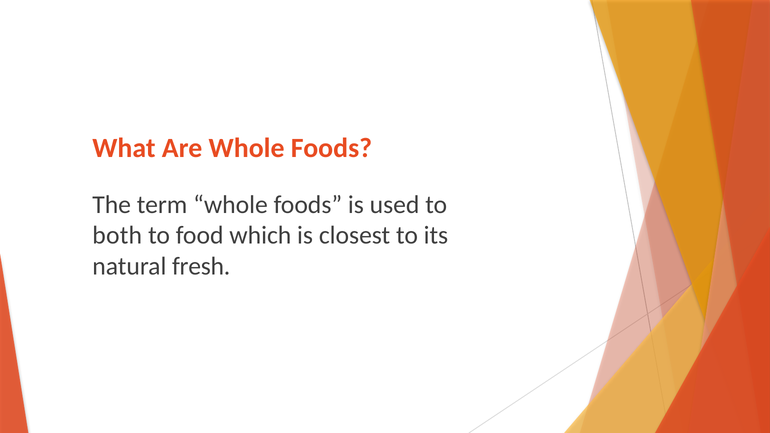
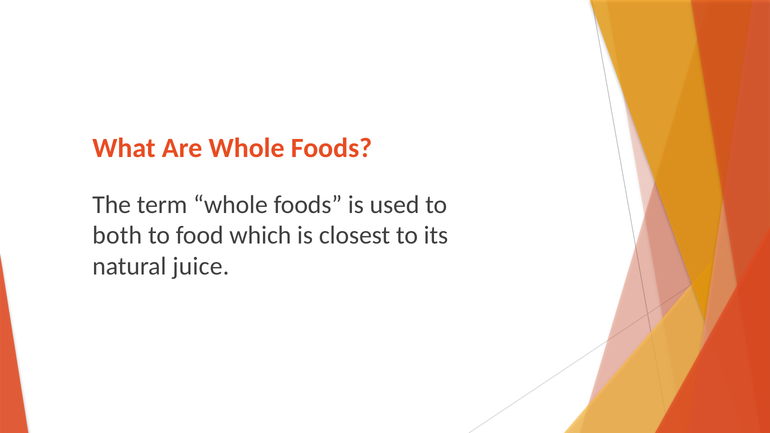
fresh: fresh -> juice (201, 266)
